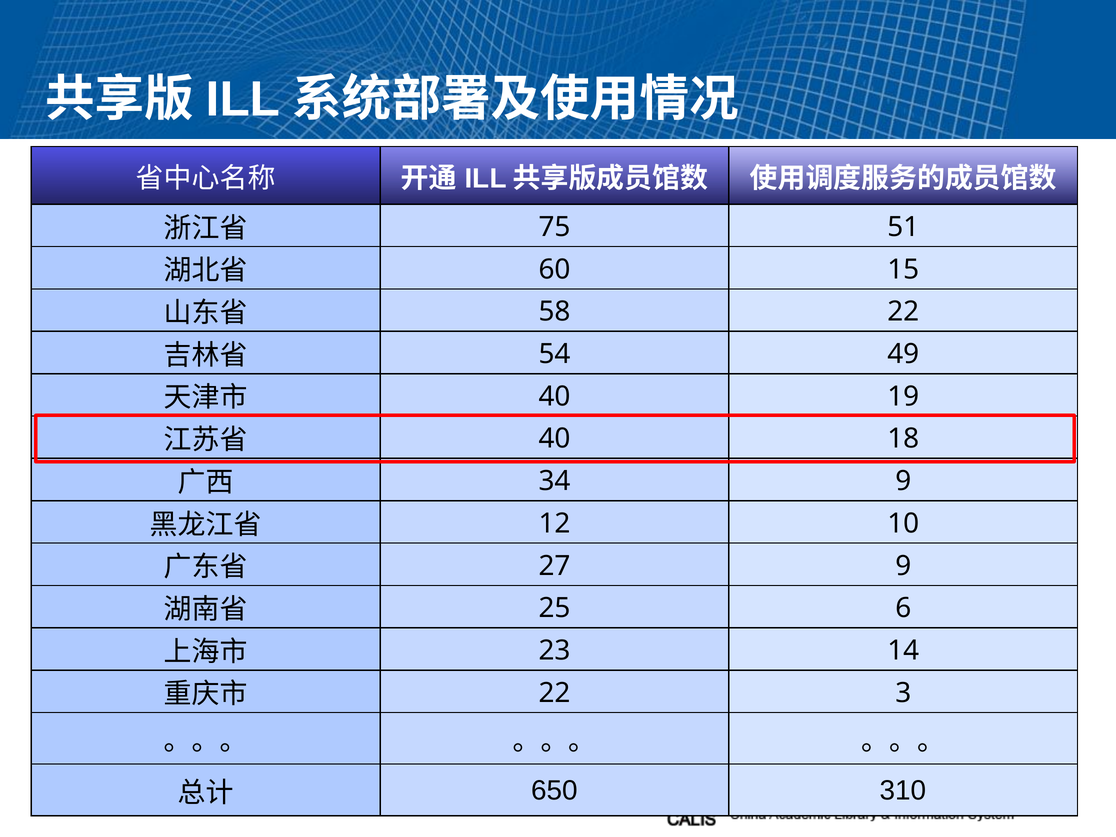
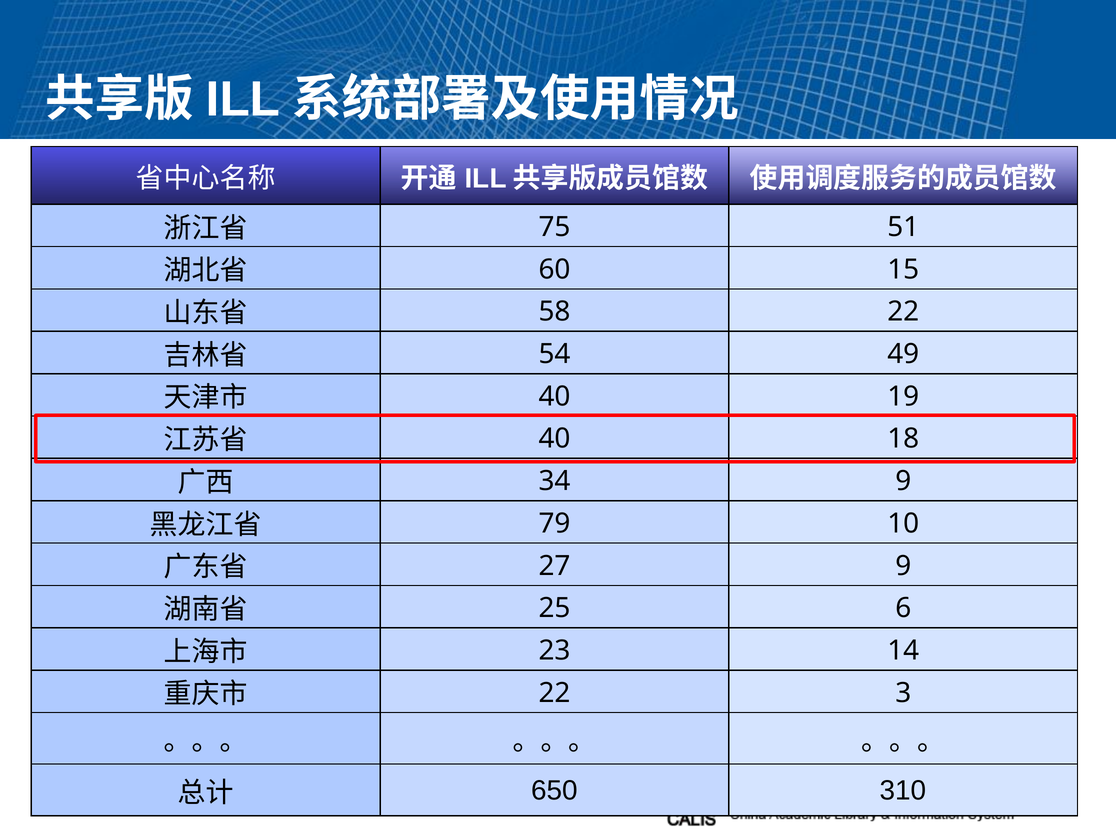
12: 12 -> 79 (555, 523)
